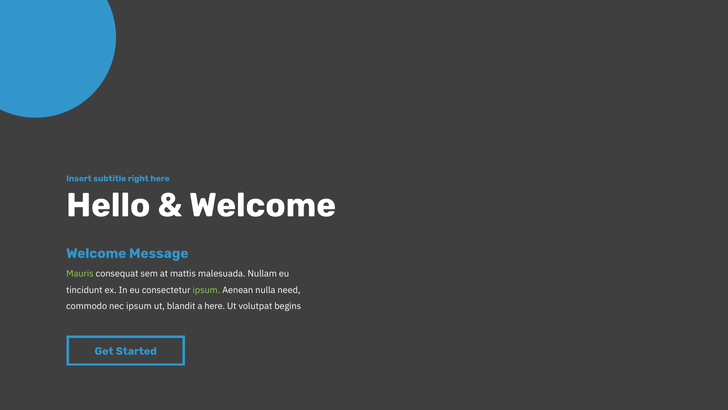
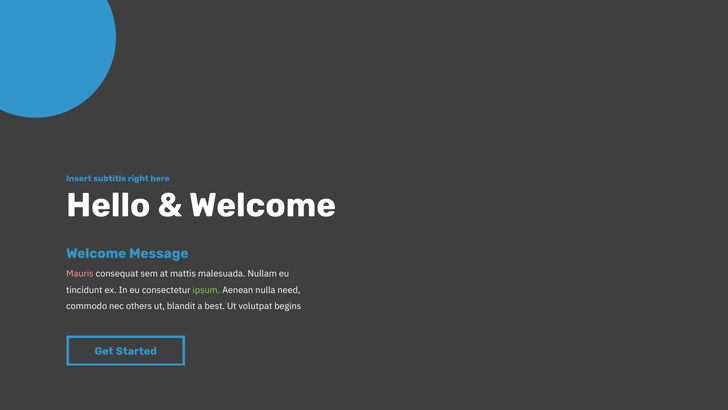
Mauris colour: light green -> pink (80, 273)
nec ipsum: ipsum -> others (139, 306)
a here: here -> best (215, 306)
